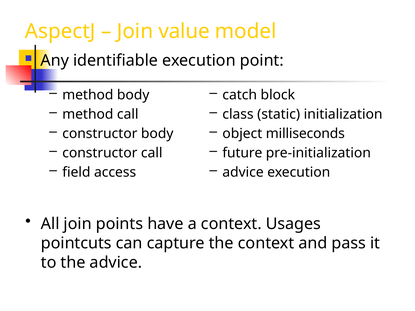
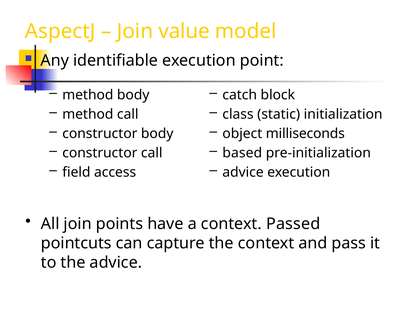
future: future -> based (242, 153)
Usages: Usages -> Passed (293, 224)
